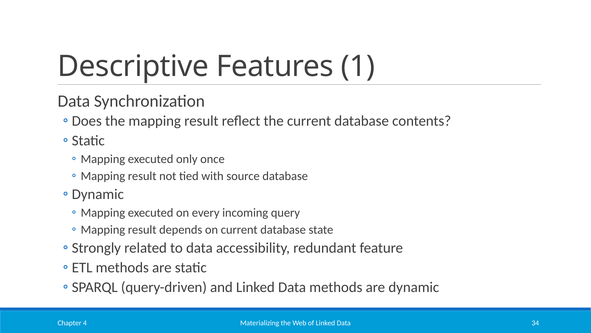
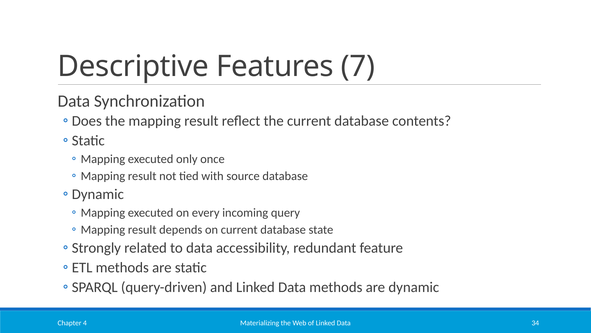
1: 1 -> 7 (358, 66)
